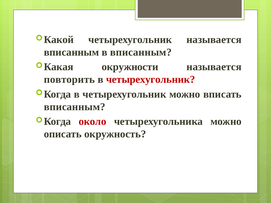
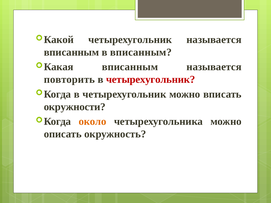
окружности: окружности -> вписанным (130, 67)
вписанным: вписанным -> окружности (75, 107)
около colour: red -> orange (93, 122)
